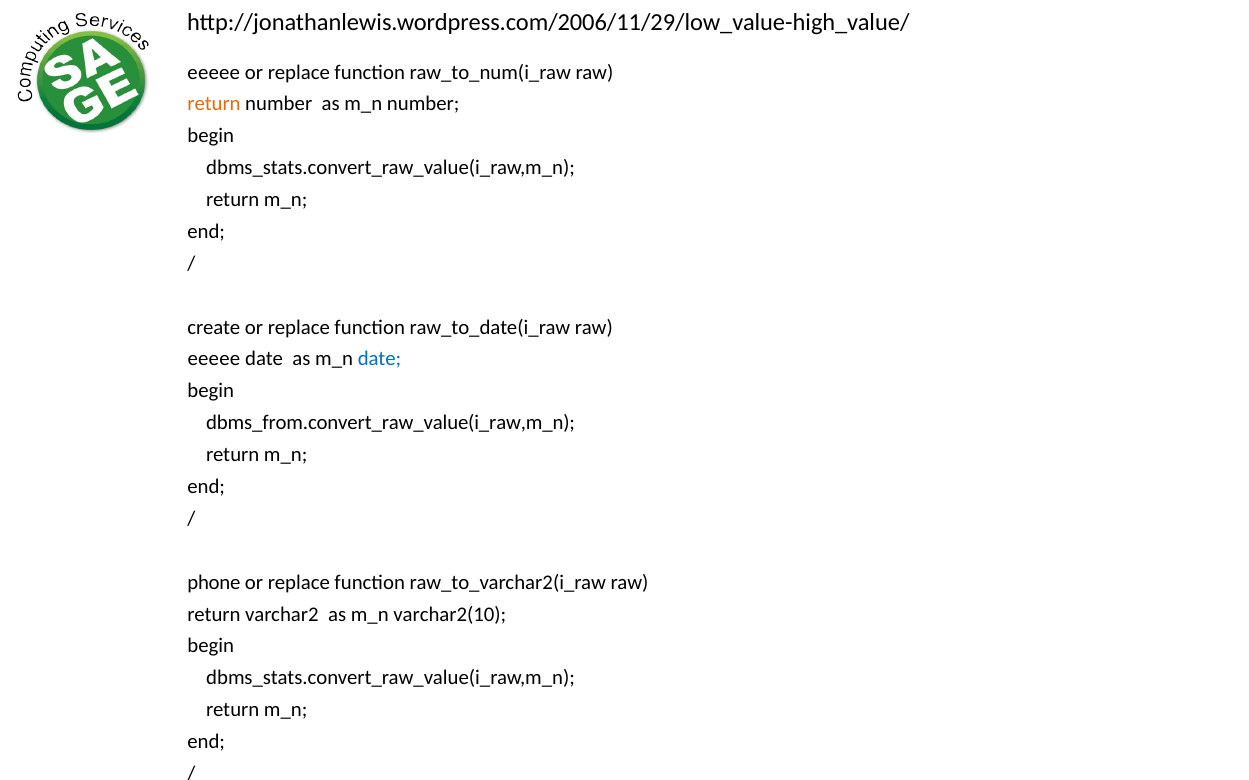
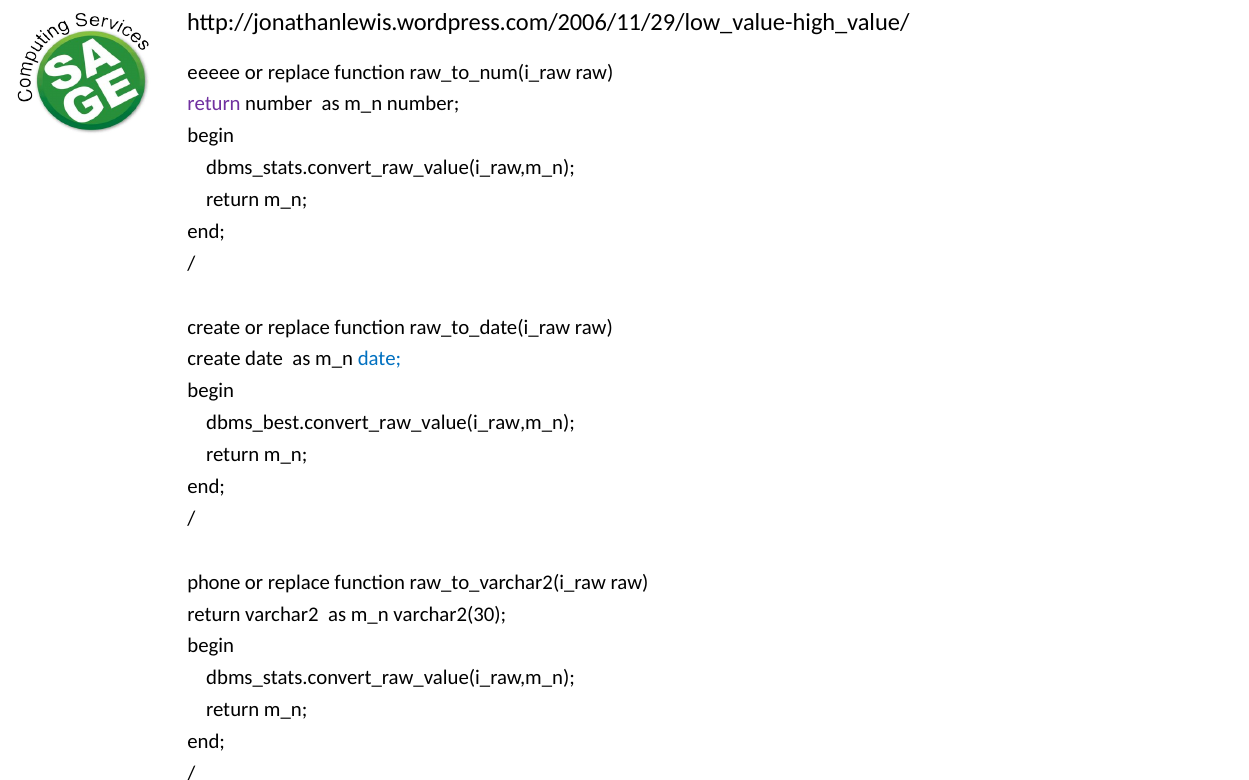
return colour: orange -> purple (214, 104)
eeeee: eeeee -> create (214, 359)
dbms_from.convert_raw_value(i_raw,m_n: dbms_from.convert_raw_value(i_raw,m_n -> dbms_best.convert_raw_value(i_raw,m_n (391, 423)
varchar2(10: varchar2(10 -> varchar2(30 (450, 615)
